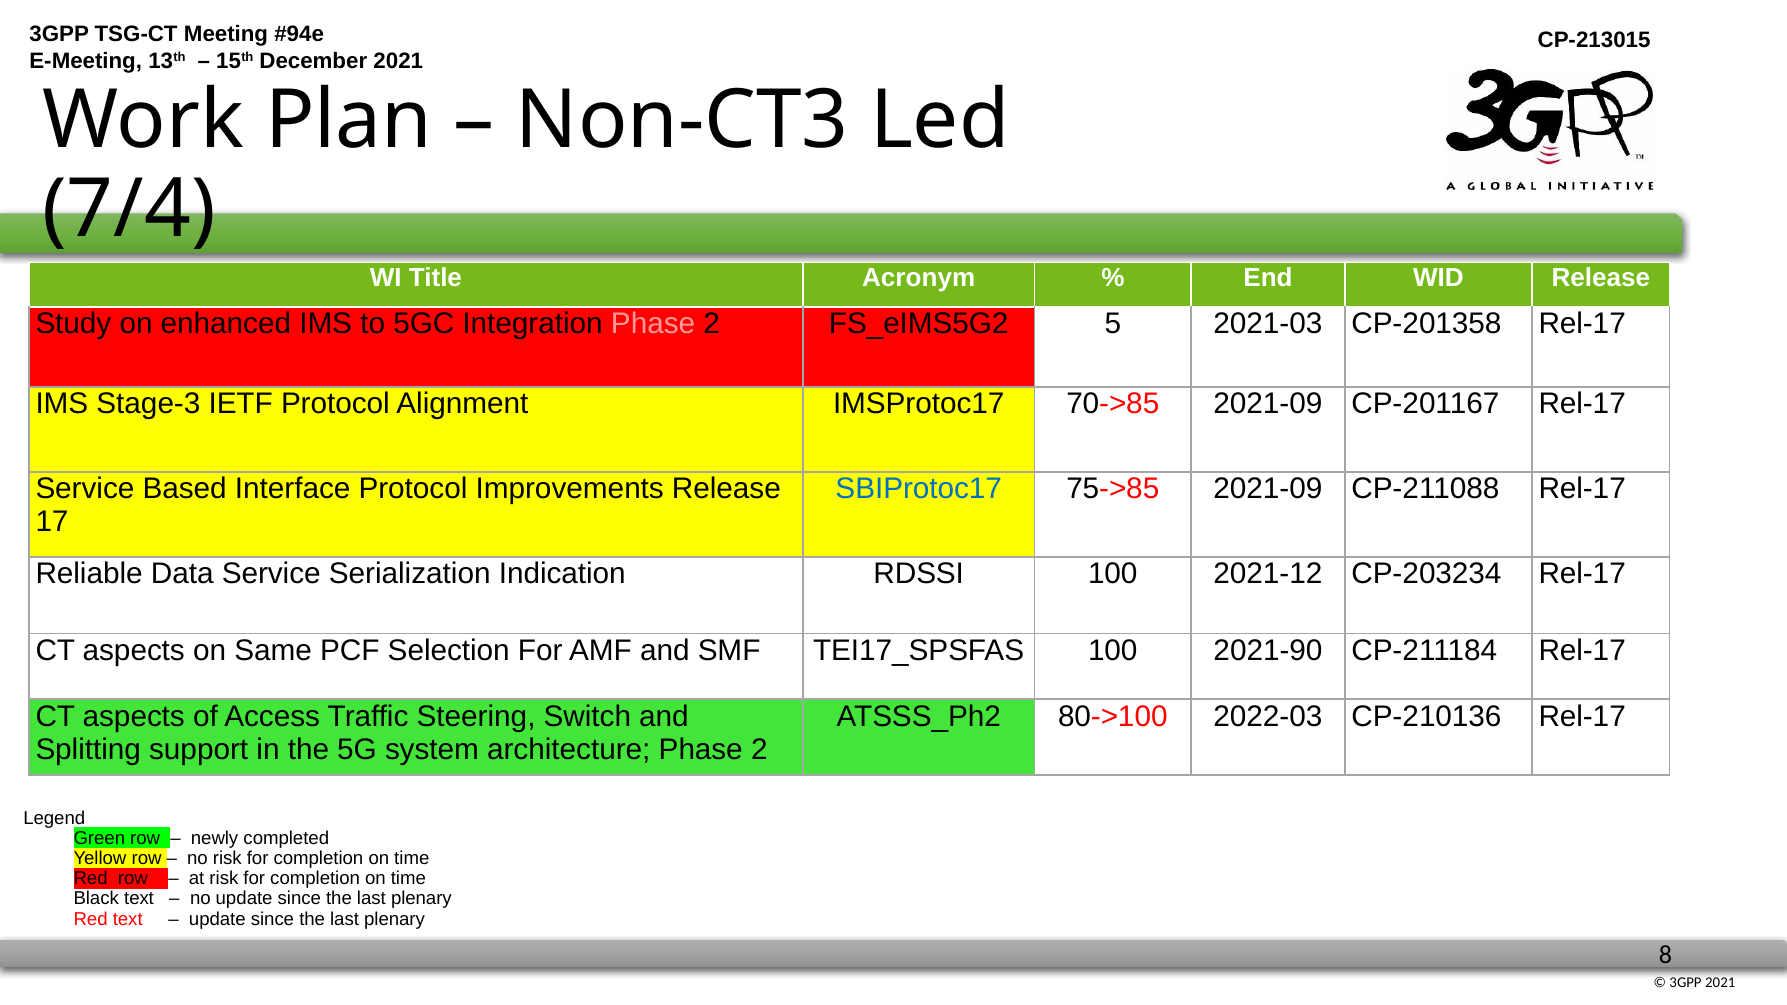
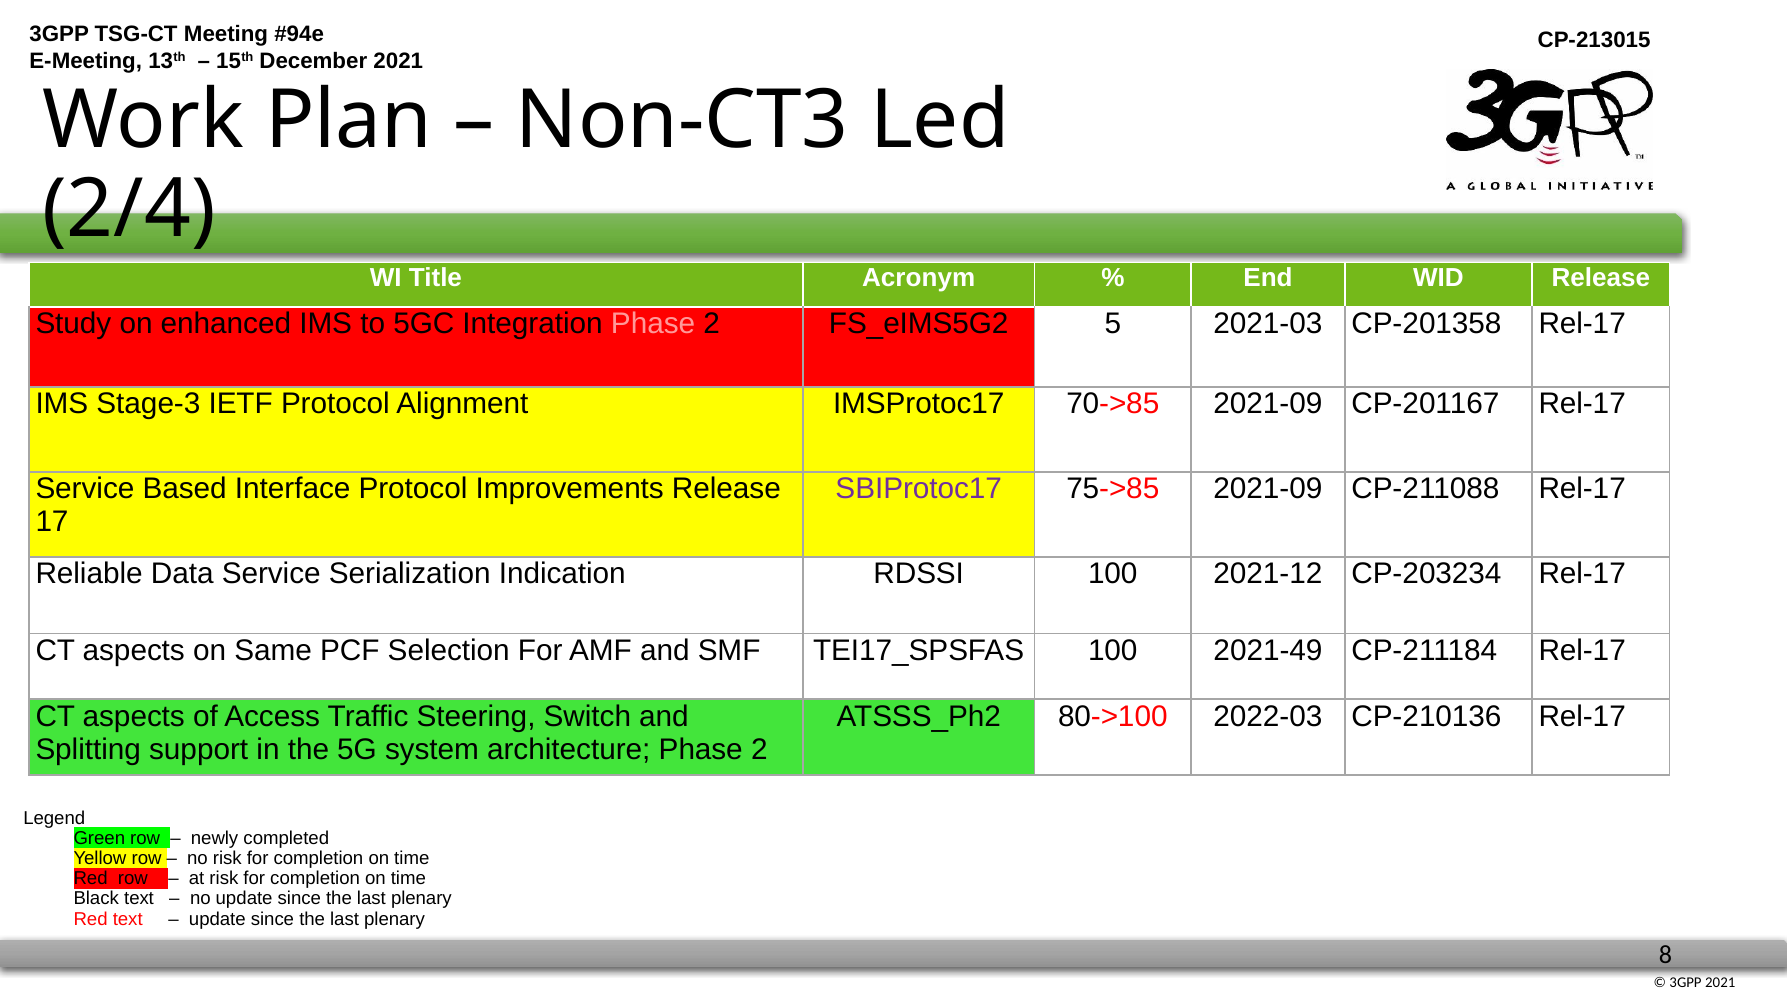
7/4: 7/4 -> 2/4 (129, 209)
SBIProtoc17 colour: blue -> purple (919, 489)
2021-90: 2021-90 -> 2021-49 (1268, 651)
